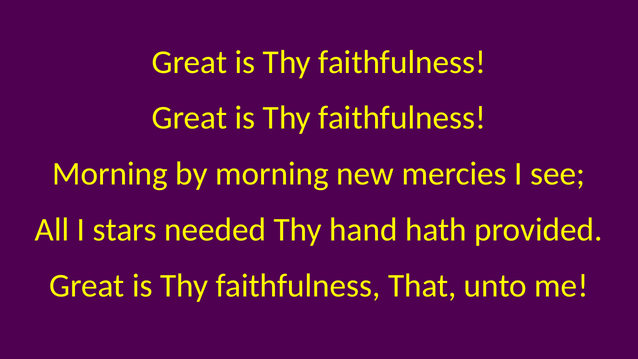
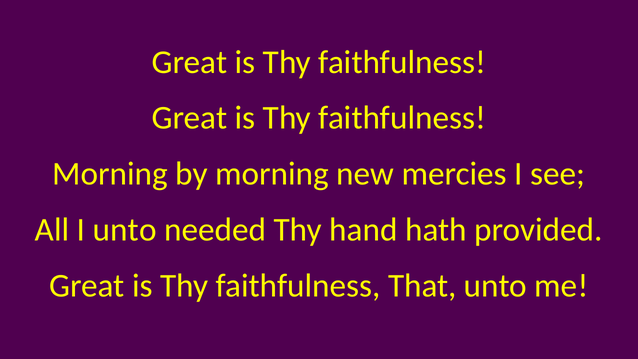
I stars: stars -> unto (125, 230)
